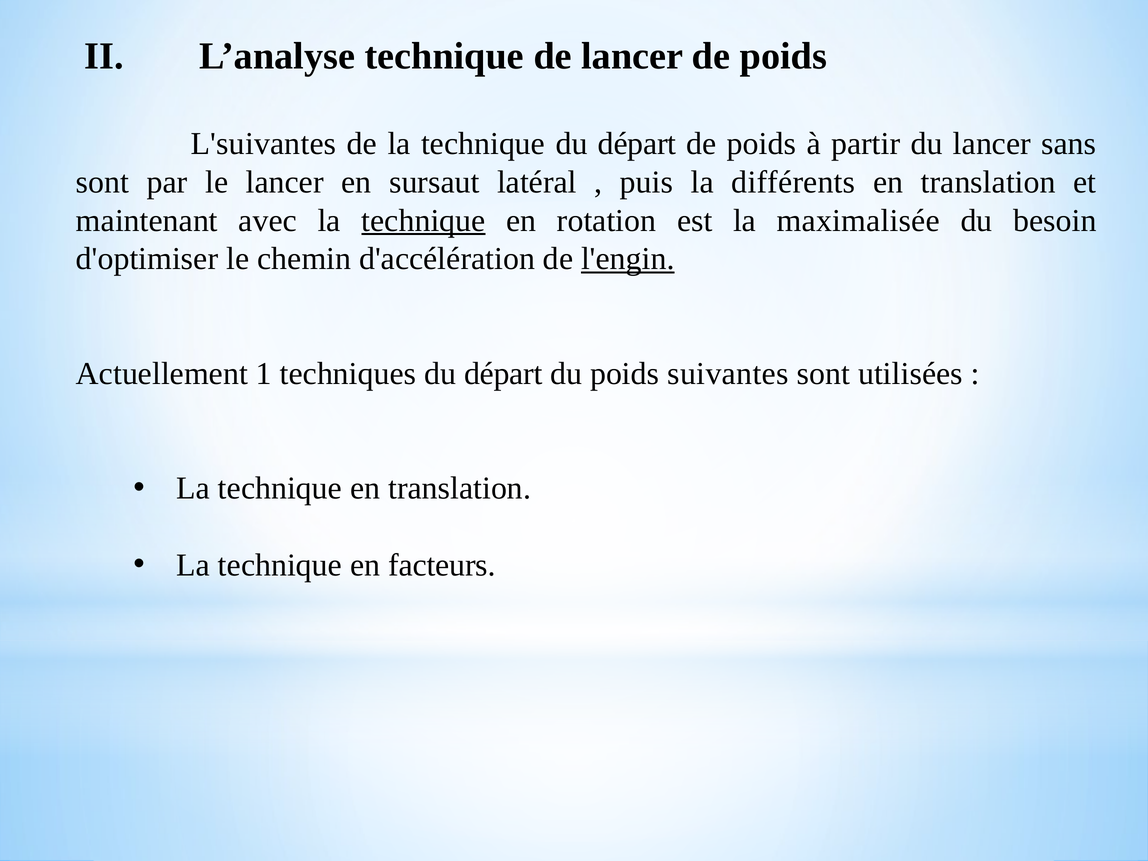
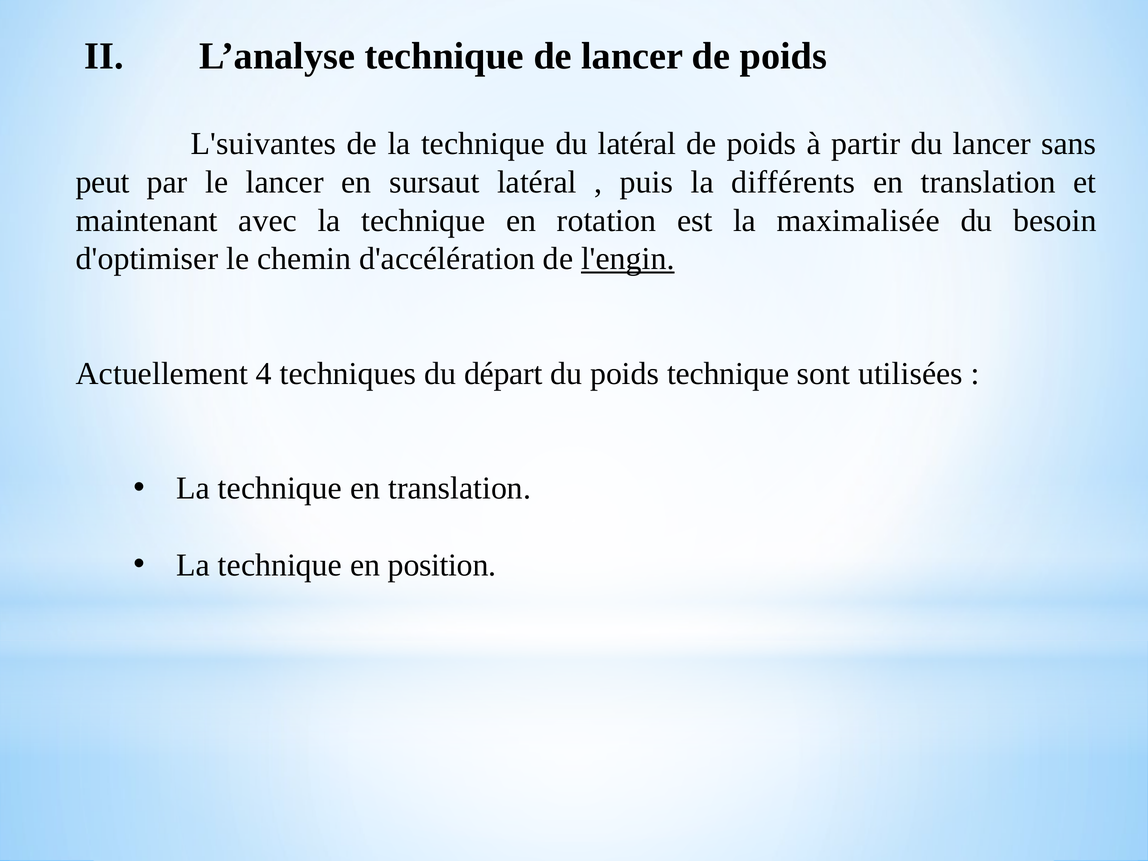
technique du départ: départ -> latéral (637, 144)
sont: sont -> peut (103, 182)
technique underline: present -> none (423, 220)
1: 1 -> 4 (264, 374)
poids suivantes: suivantes -> technique (728, 374)
facteurs: facteurs -> position (442, 565)
